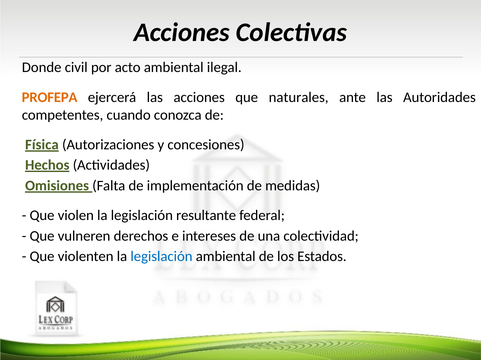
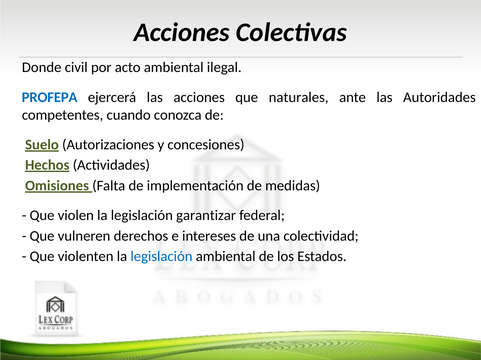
PROFEPA colour: orange -> blue (50, 97)
Física: Física -> Suelo (42, 145)
resultante: resultante -> garantizar (206, 216)
